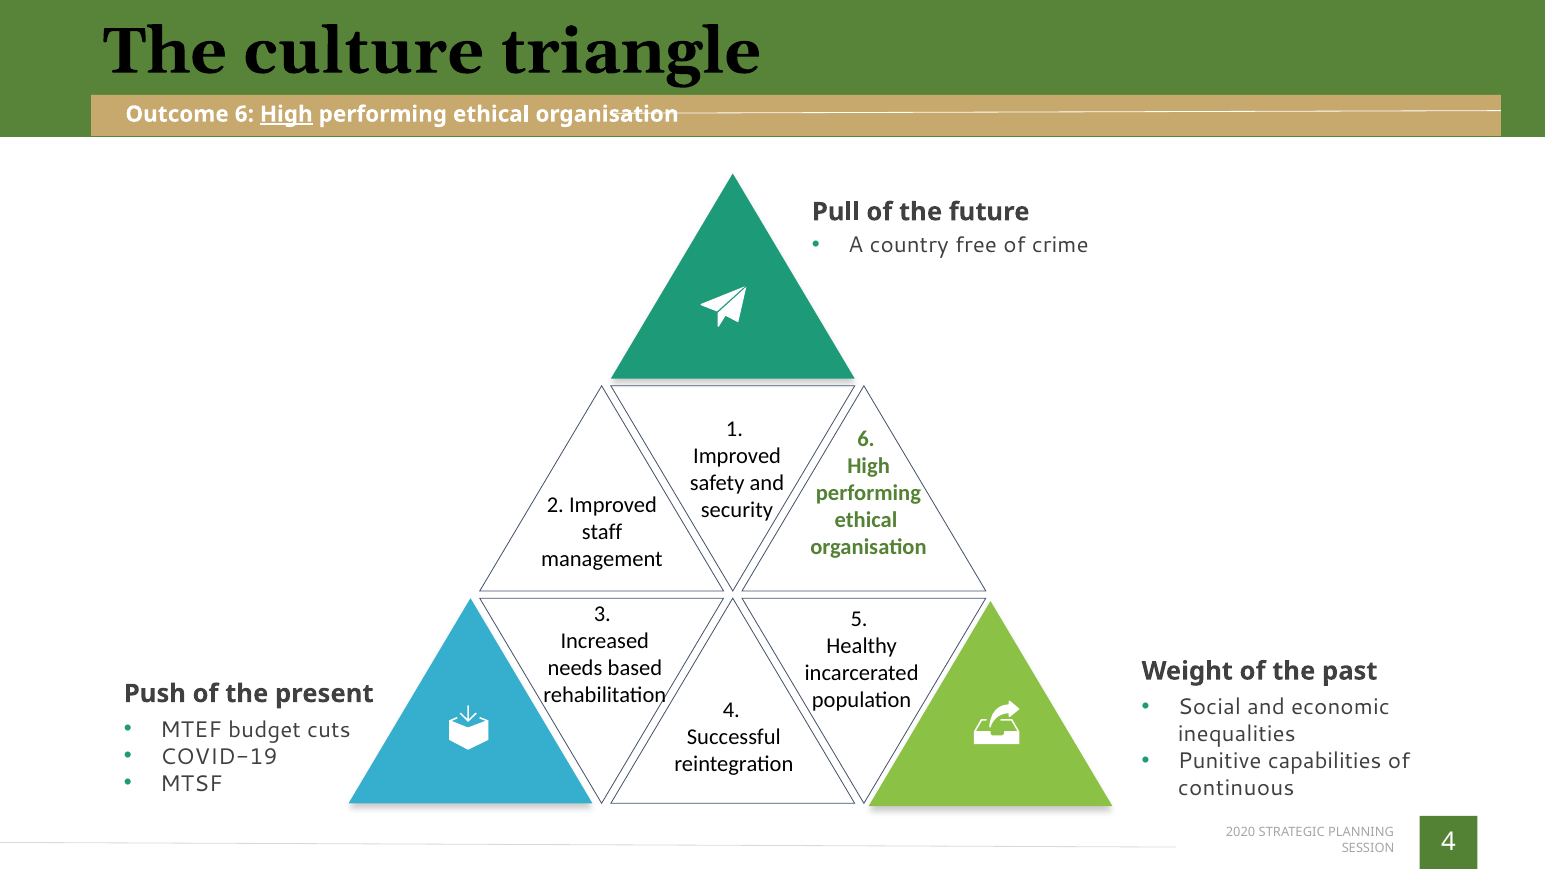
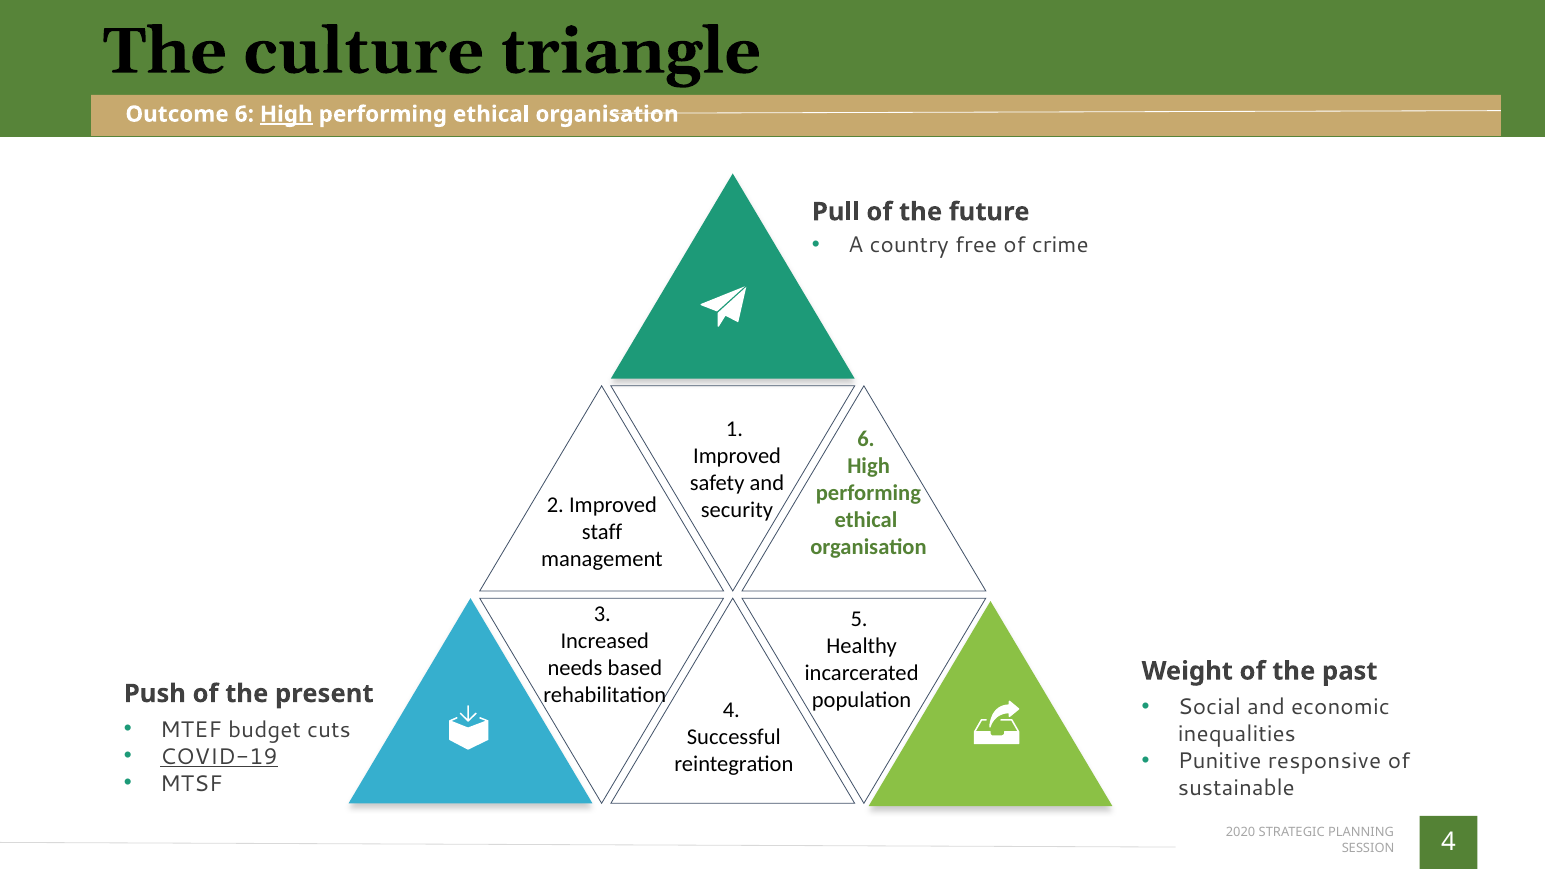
COVID-19 underline: none -> present (219, 757)
capabilities: capabilities -> responsive (1325, 761)
continuous: continuous -> sustainable (1236, 788)
